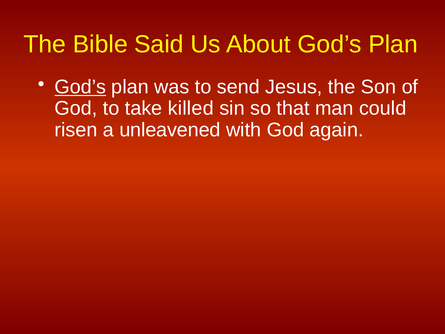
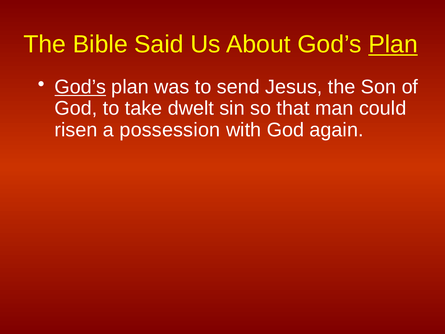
Plan underline: none -> present (393, 44)
killed: killed -> dwelt (191, 108)
unleavened: unleavened -> possession (170, 130)
